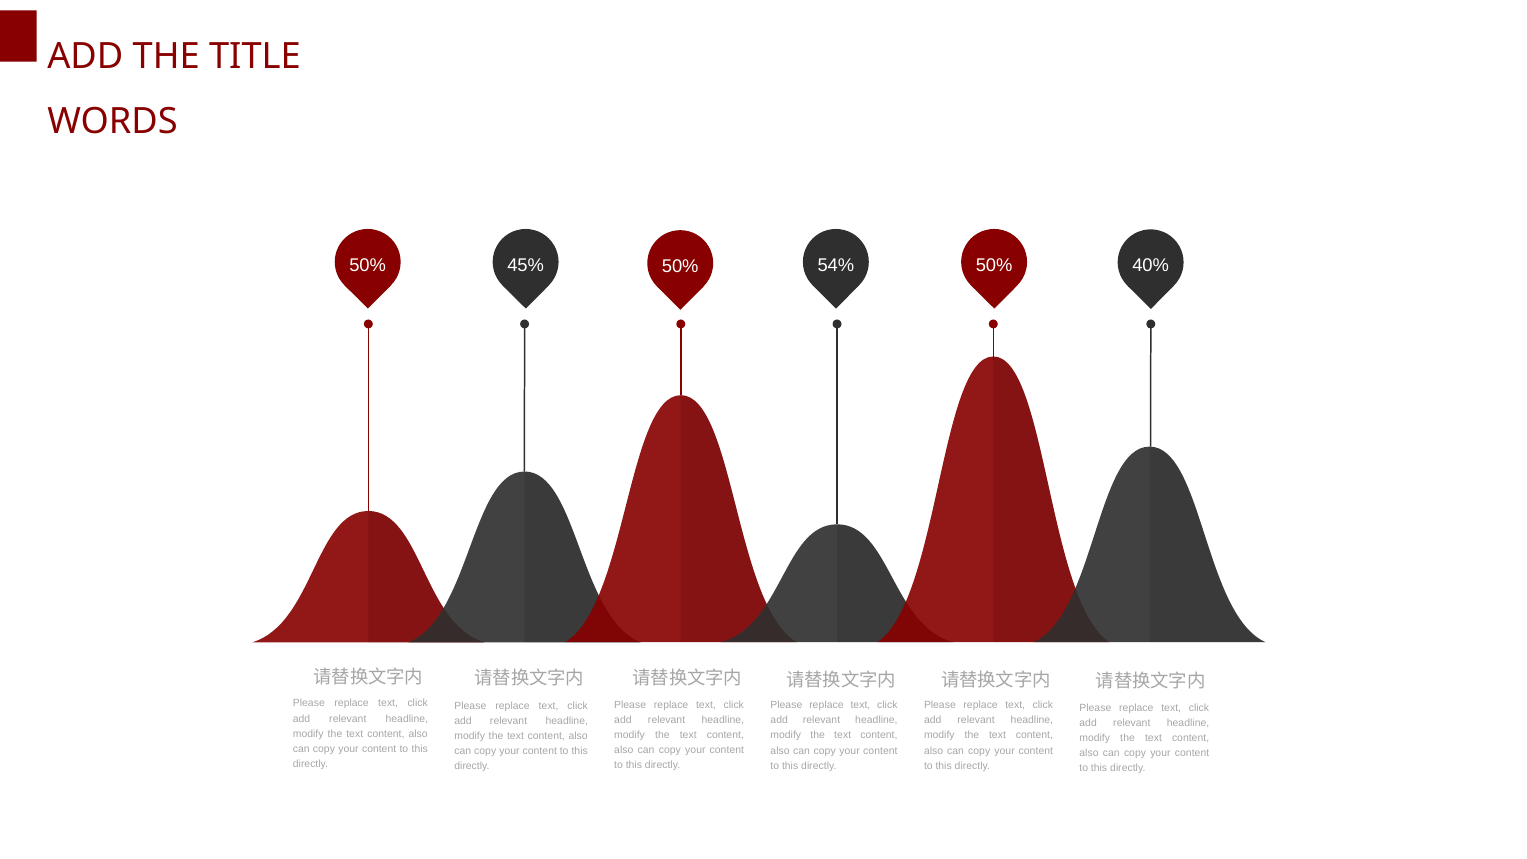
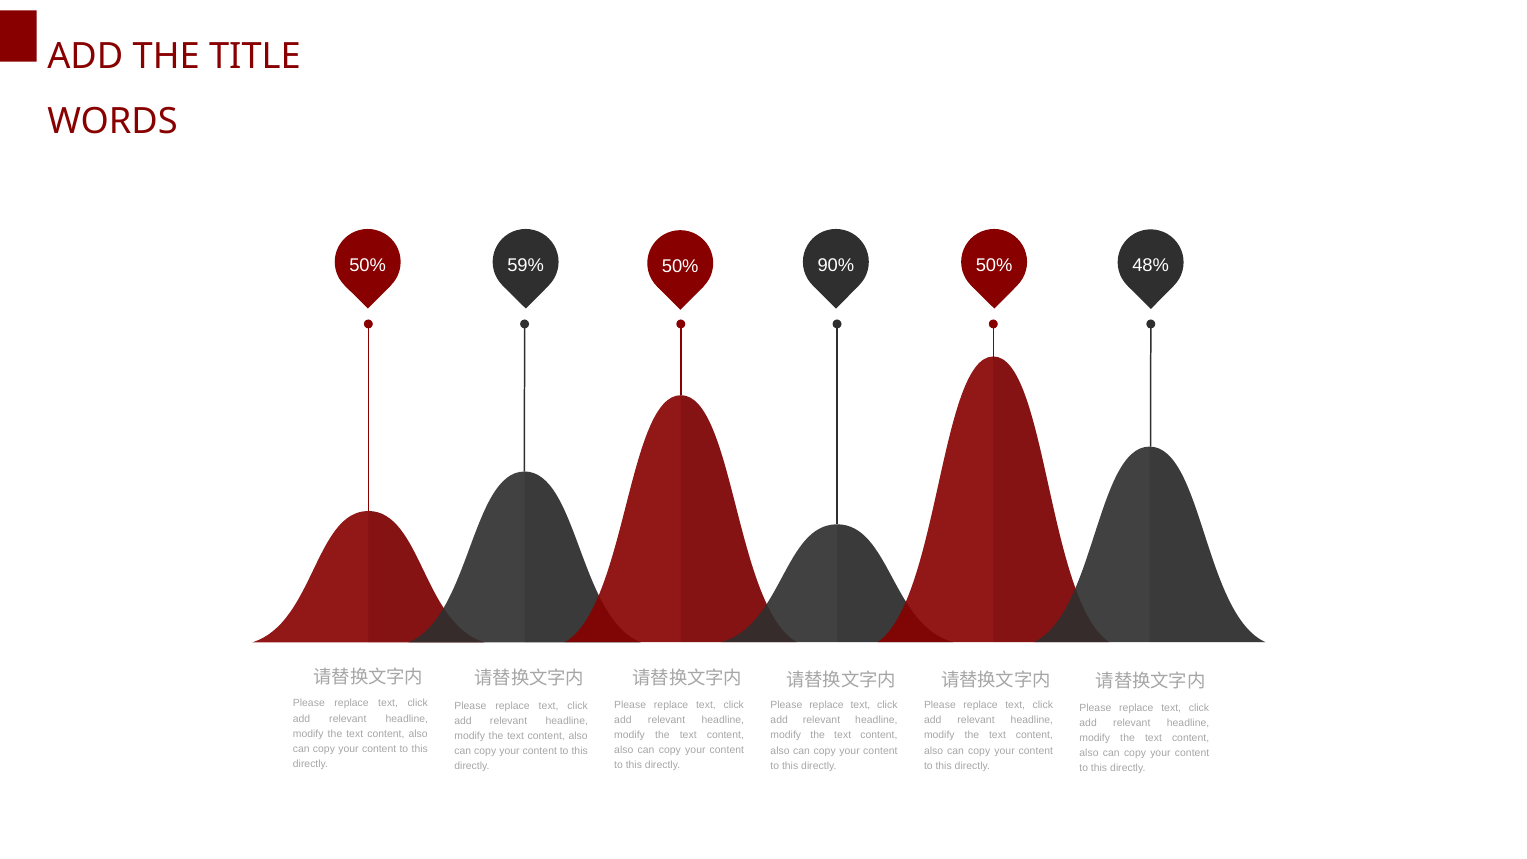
45%: 45% -> 59% (526, 265)
54%: 54% -> 90% (836, 265)
40%: 40% -> 48% (1151, 266)
